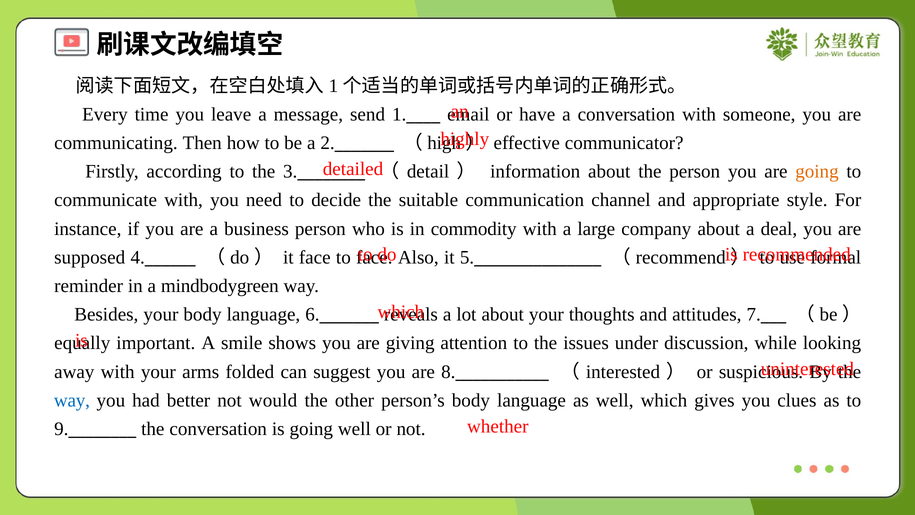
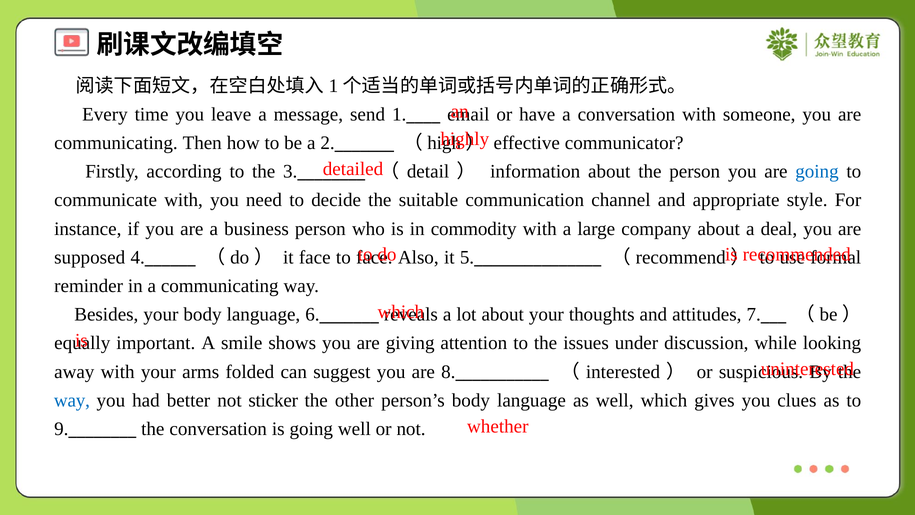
going colour: orange -> blue (817, 171)
a mindbodygreen: mindbodygreen -> communicating (220, 286)
would: would -> sticker (273, 400)
